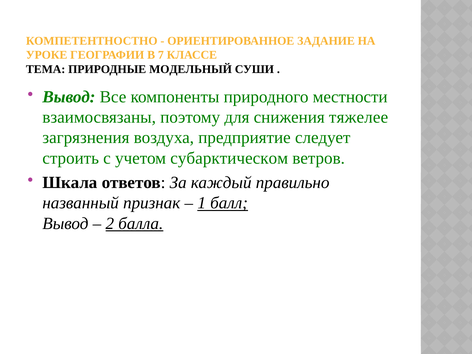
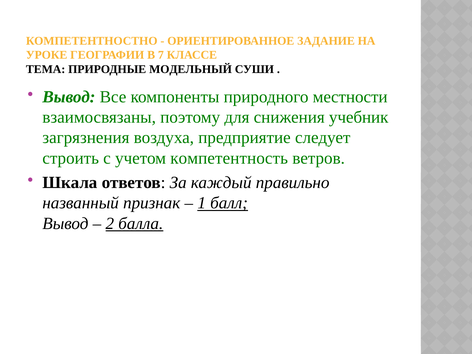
тяжелее: тяжелее -> учебник (359, 117)
субарктическом: субарктическом -> компетентность (229, 158)
